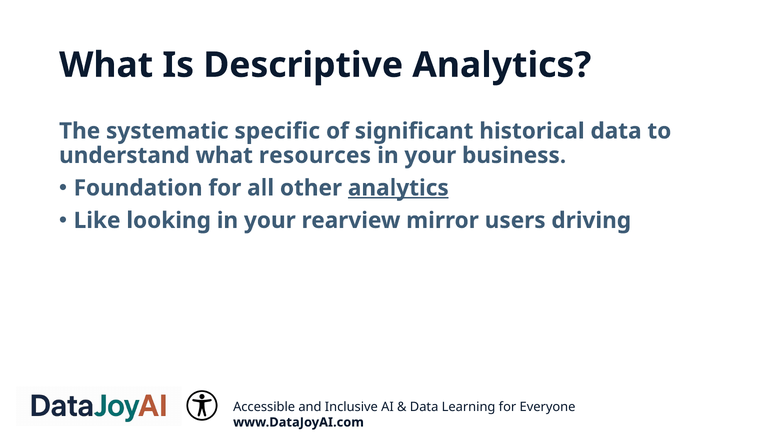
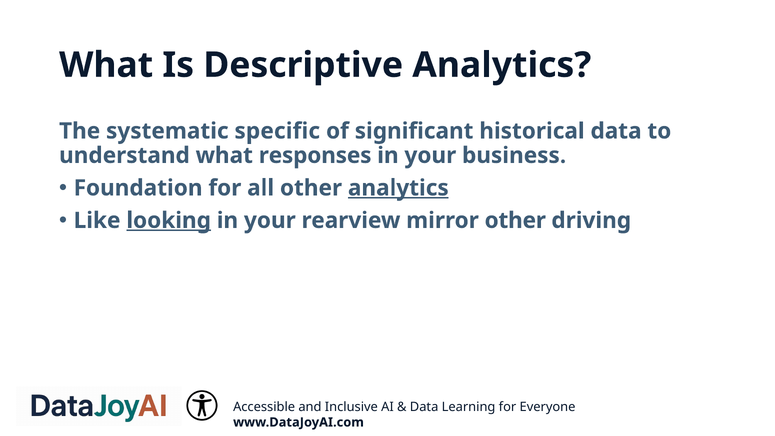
resources: resources -> responses (315, 155)
looking underline: none -> present (169, 220)
mirror users: users -> other (515, 220)
